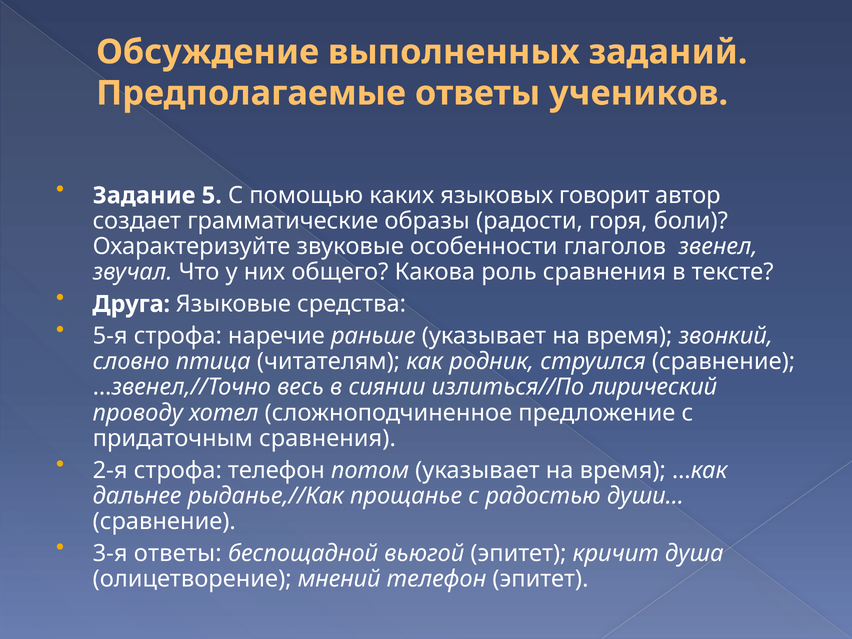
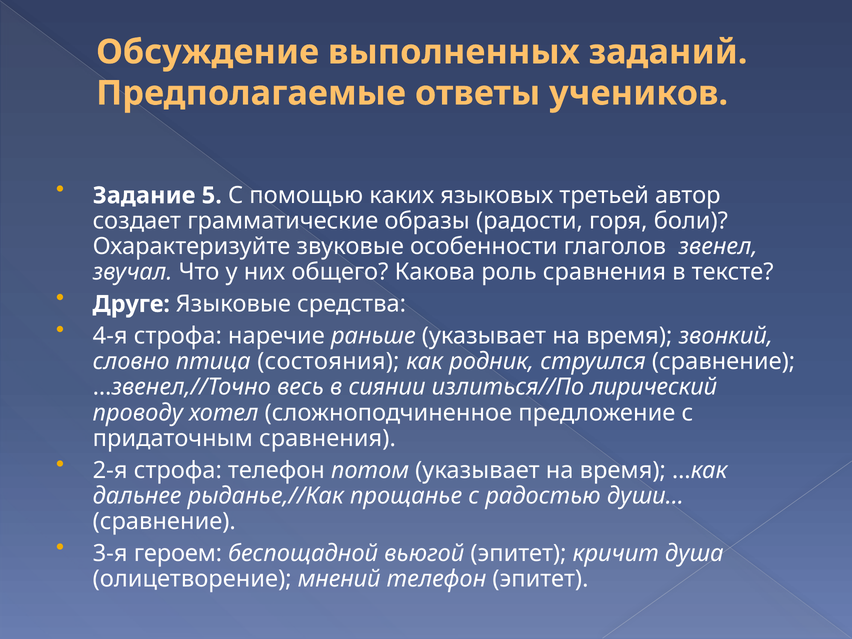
говорит: говорит -> третьей (604, 195)
Друга: Друга -> Друге (131, 304)
5-я: 5-я -> 4-я (110, 336)
читателям: читателям -> состояния (328, 362)
3-я ответы: ответы -> героем (178, 553)
